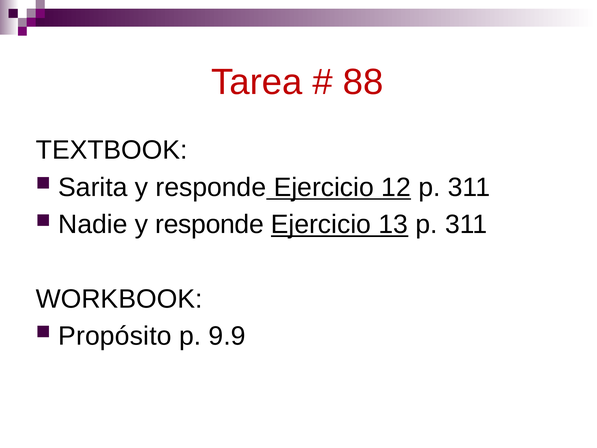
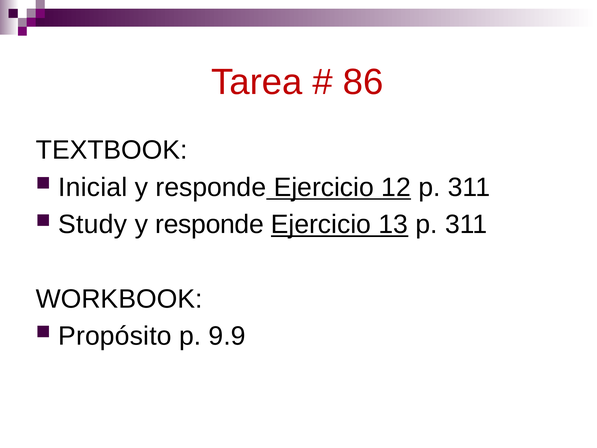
88: 88 -> 86 (363, 82)
Sarita: Sarita -> Inicial (93, 187)
Nadie: Nadie -> Study (93, 224)
